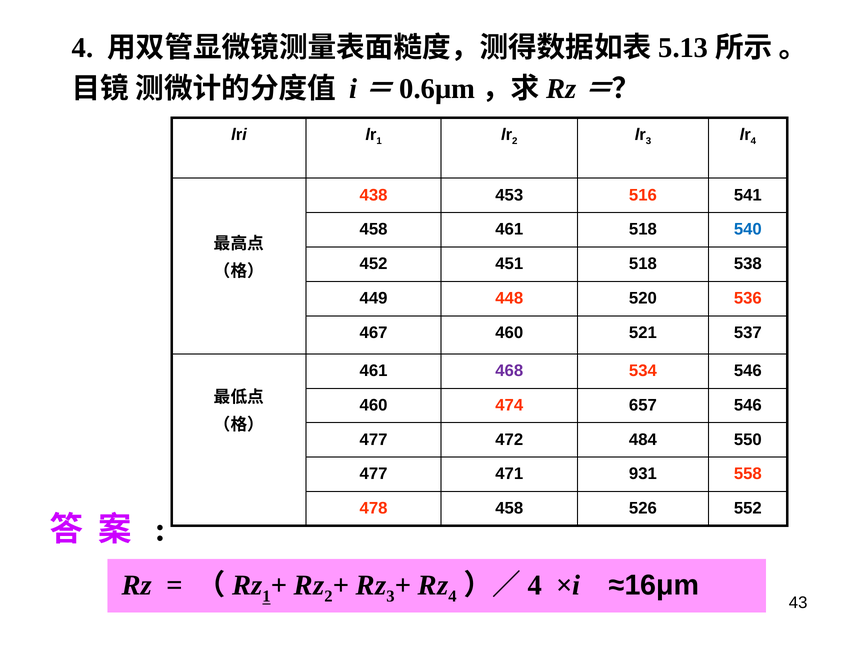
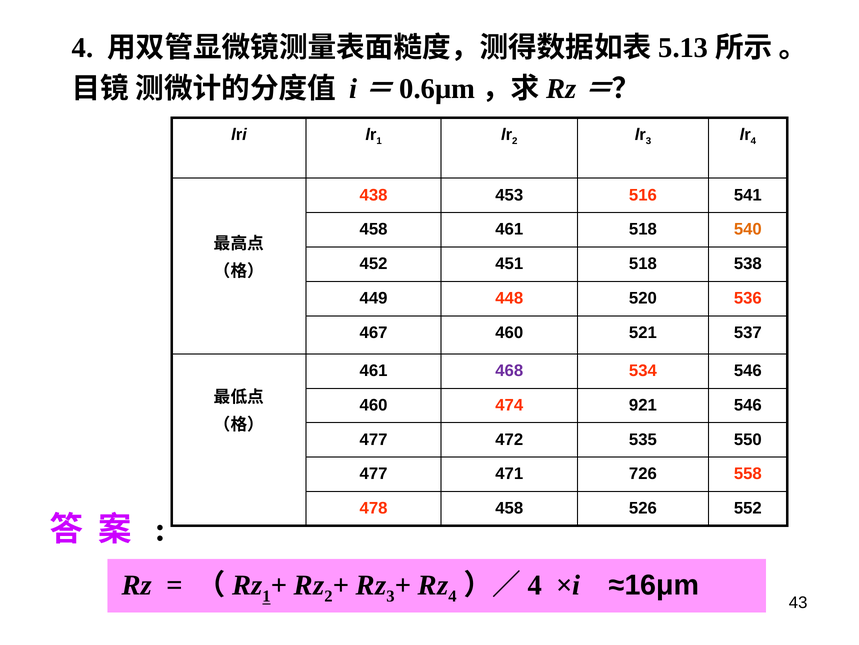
540 colour: blue -> orange (748, 229)
657: 657 -> 921 (643, 405)
484: 484 -> 535 (643, 439)
931: 931 -> 726 (643, 473)
